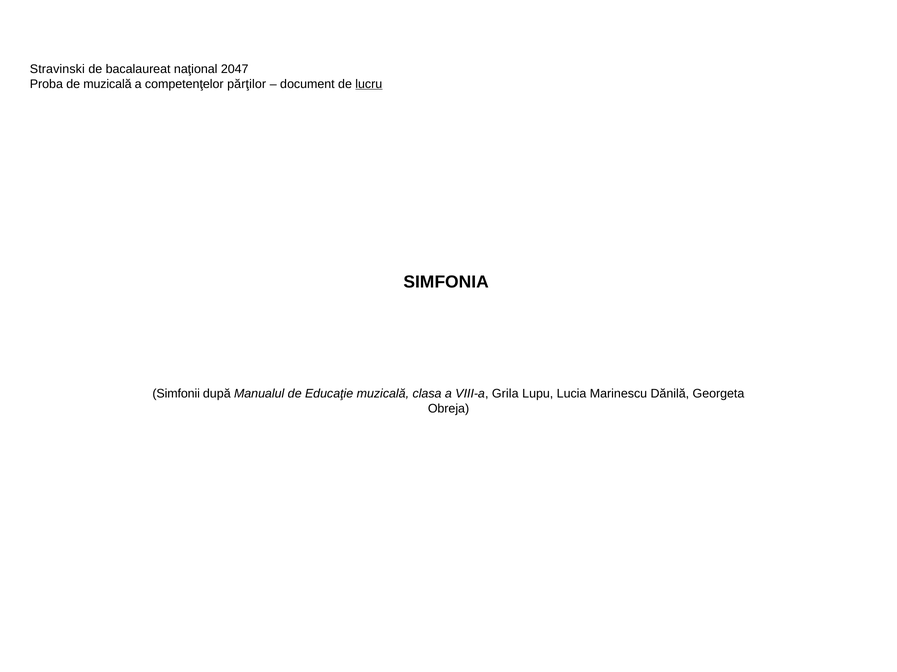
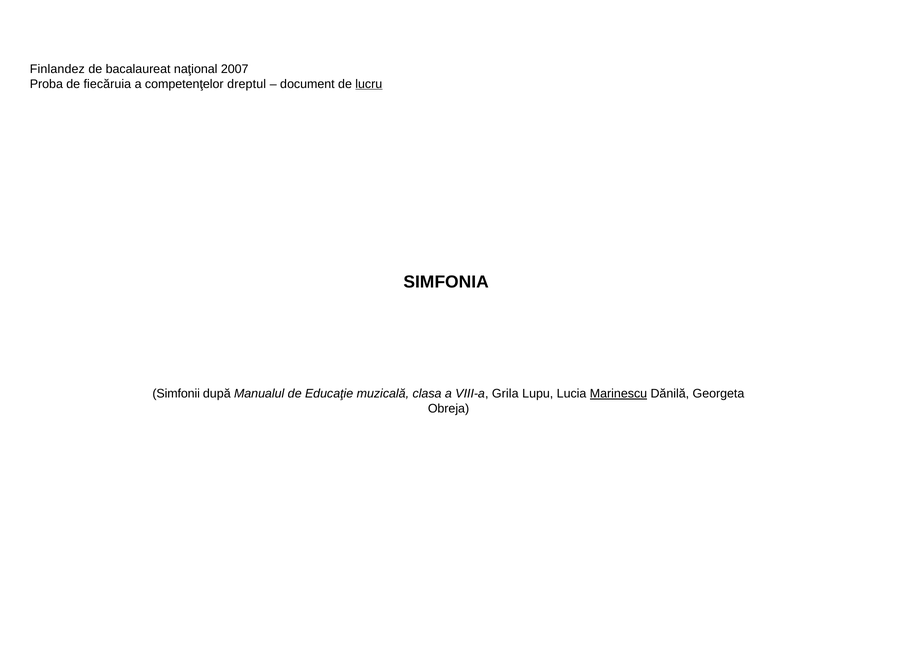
Stravinski: Stravinski -> Finlandez (57, 69)
2047: 2047 -> 2007 (235, 69)
de muzicală: muzicală -> fiecăruia (107, 84)
părţilor: părţilor -> dreptul (247, 84)
Marinescu underline: none -> present (618, 394)
